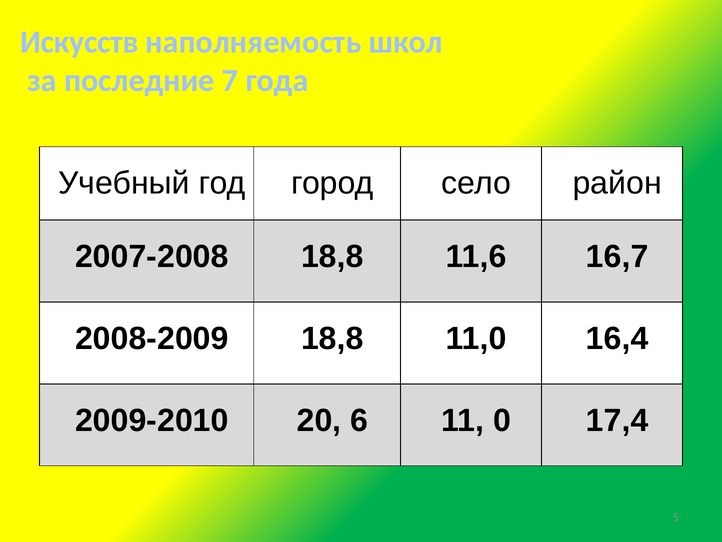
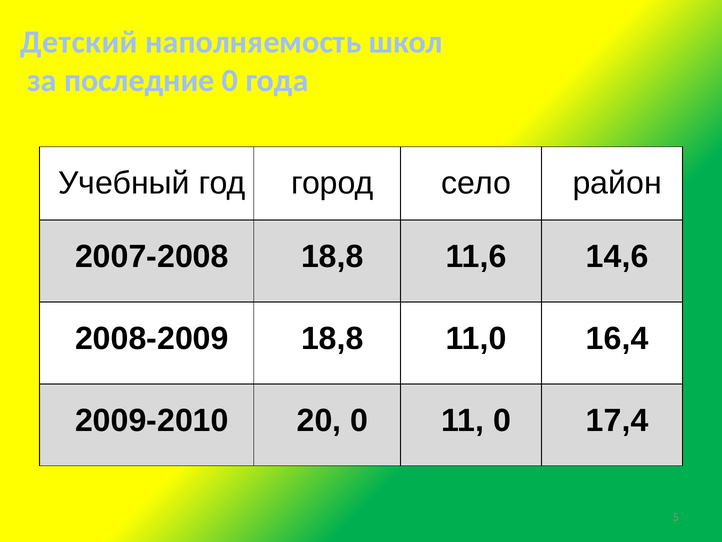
Искусств: Искусств -> Детский (79, 42)
последние 7: 7 -> 0 (230, 80)
16,7: 16,7 -> 14,6 (617, 256)
20 6: 6 -> 0 (359, 420)
